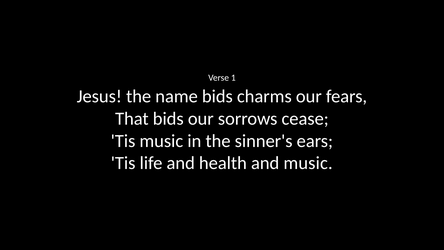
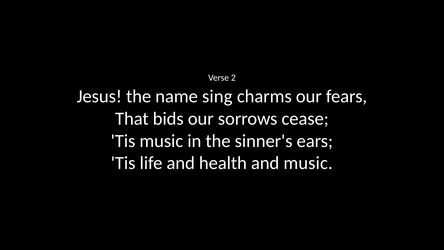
1: 1 -> 2 (233, 78)
name bids: bids -> sing (217, 96)
